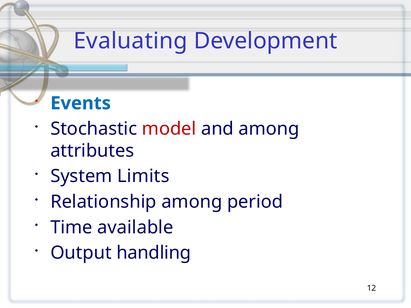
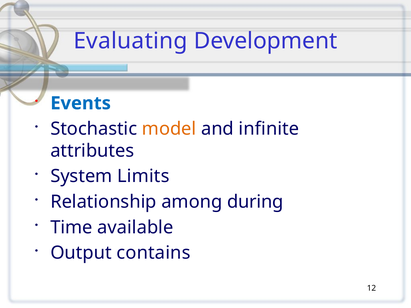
model colour: red -> orange (169, 129)
and among: among -> infinite (269, 129)
period: period -> during (255, 202)
handling: handling -> contains (154, 253)
